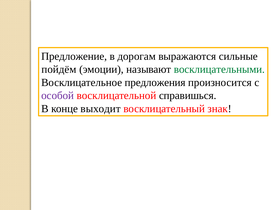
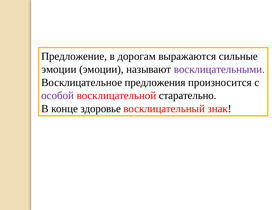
пойдём: пойдём -> эмоции (59, 69)
восклицательными colour: green -> purple (219, 69)
справишься: справишься -> старательно (188, 96)
выходит: выходит -> здоровье (101, 109)
